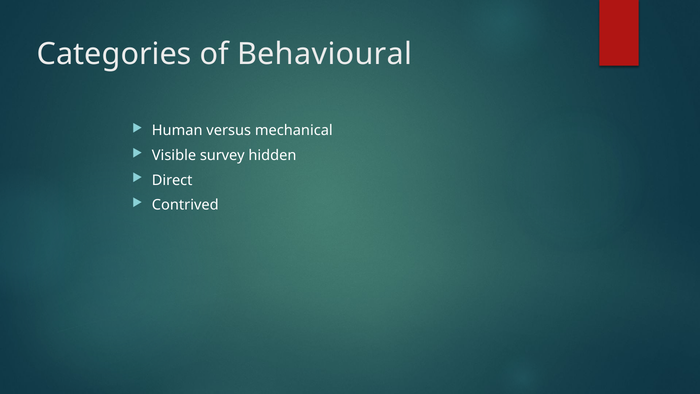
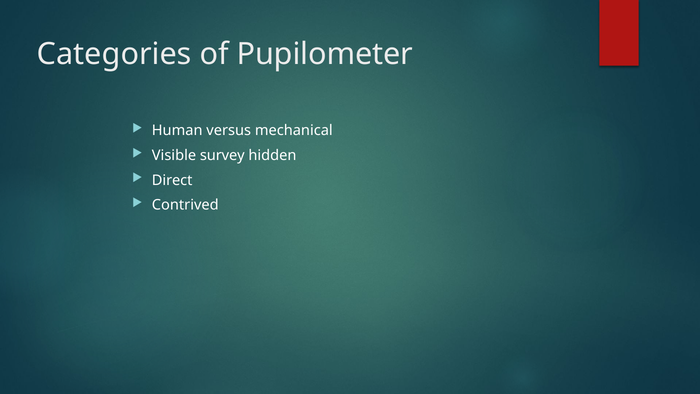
Behavioural: Behavioural -> Pupilometer (325, 54)
